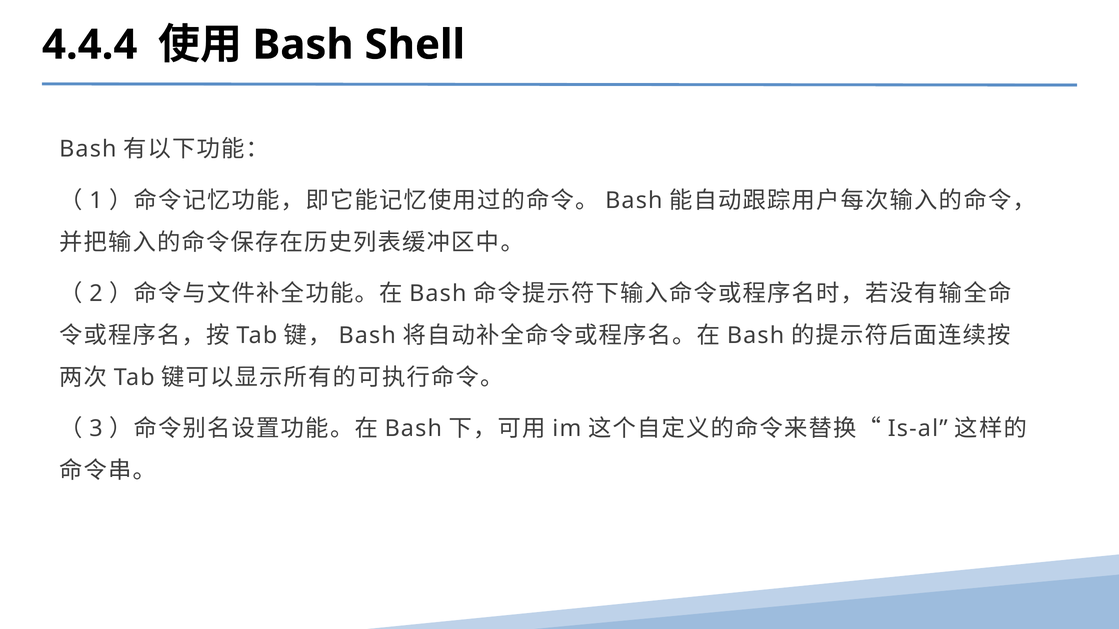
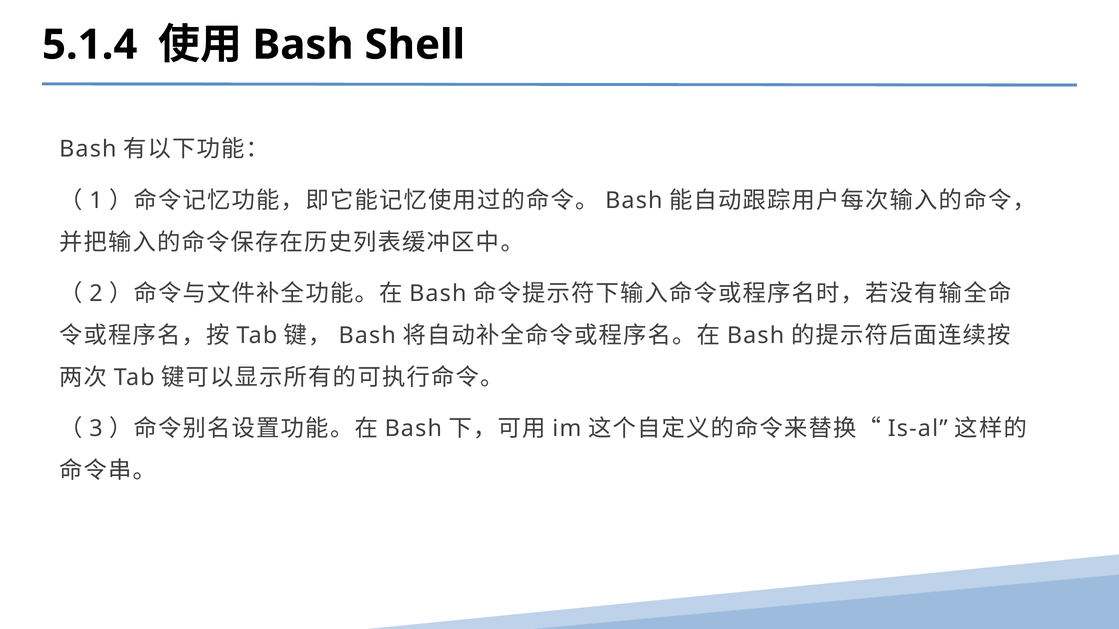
4.4.4: 4.4.4 -> 5.1.4 (90, 45)
